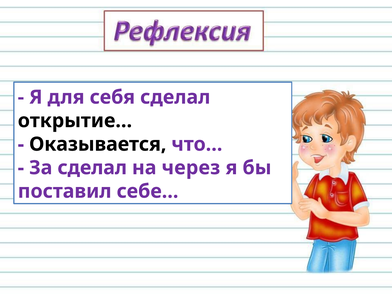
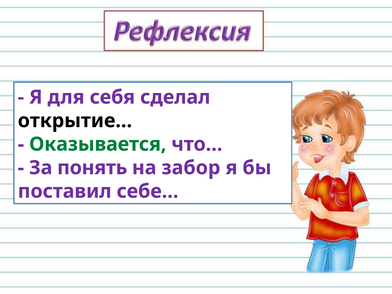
Оказывается colour: black -> green (98, 144)
За сделал: сделал -> понять (92, 168)
через: через -> забор (191, 168)
